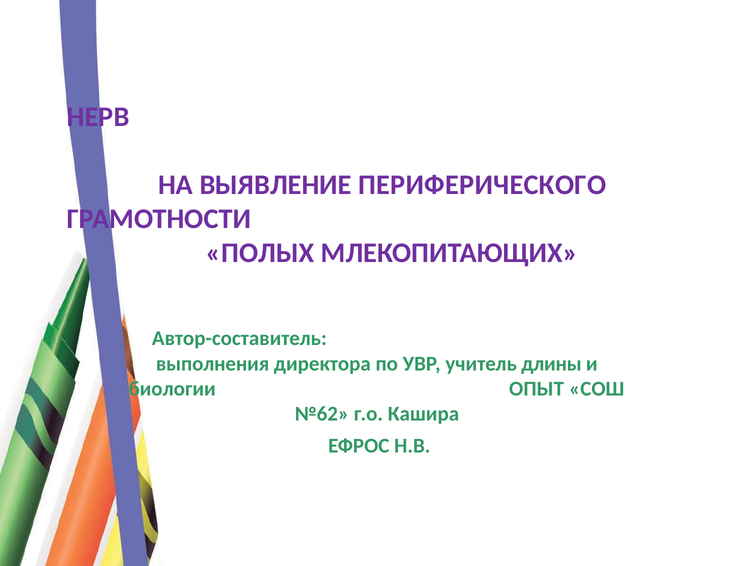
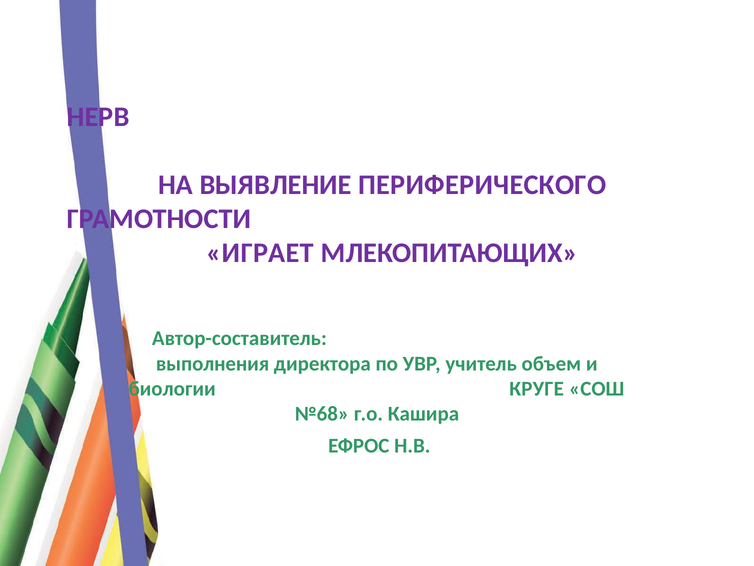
ПОЛЫХ: ПОЛЫХ -> ИГРАЕТ (260, 253)
длины: длины -> объем (551, 363)
ОПЫТ: ОПЫТ -> КРУГЕ (537, 389)
№62: №62 -> №68 (322, 414)
